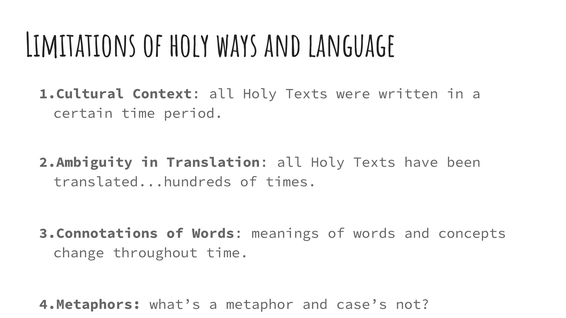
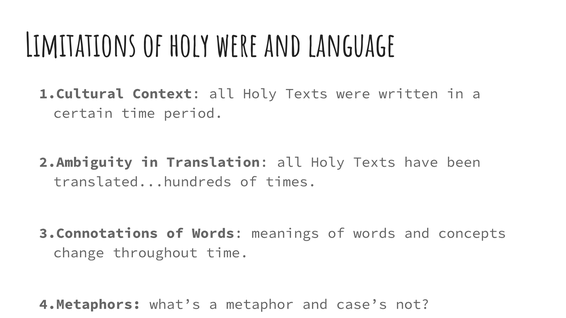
holy ways: ways -> were (237, 46)
